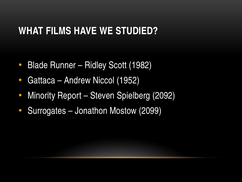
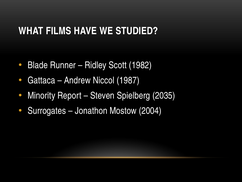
1952: 1952 -> 1987 (128, 80)
2092: 2092 -> 2035 (164, 95)
2099: 2099 -> 2004 (150, 111)
